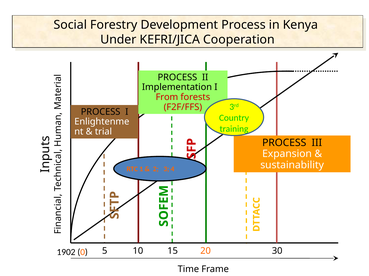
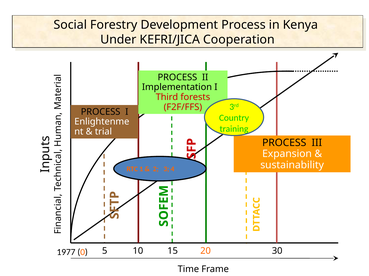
From: From -> Third (167, 97)
1902: 1902 -> 1977 (66, 253)
